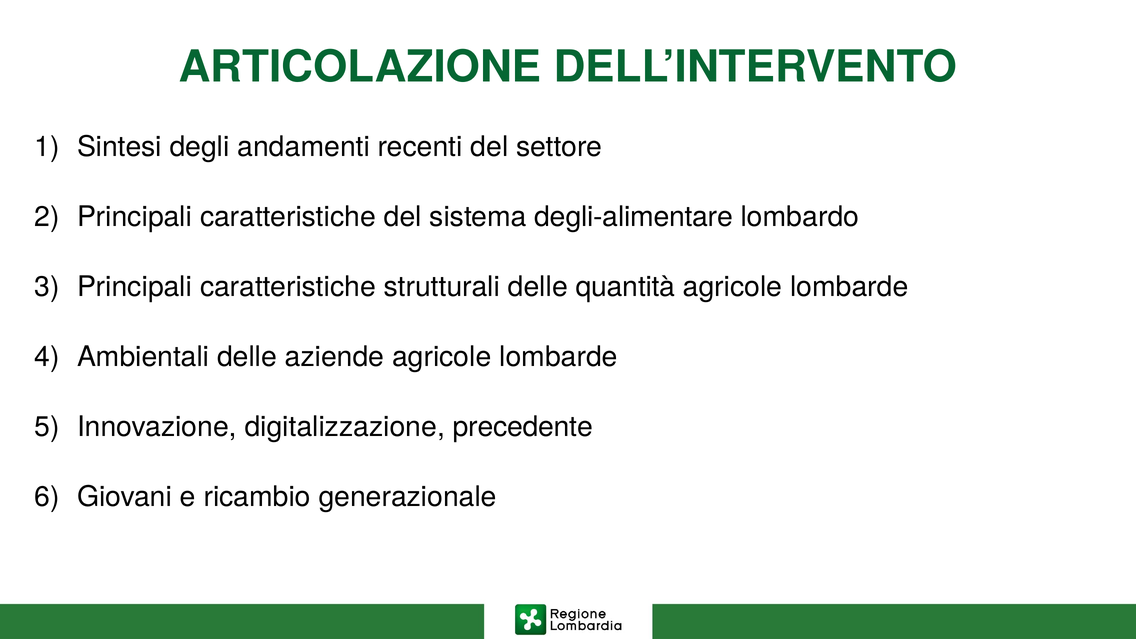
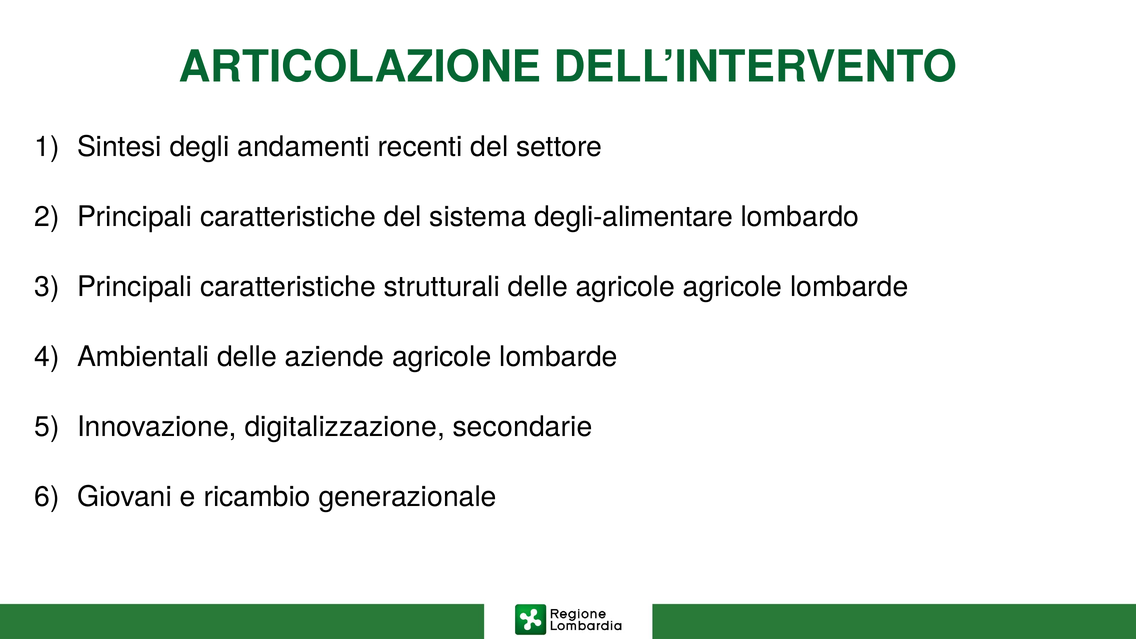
delle quantità: quantità -> agricole (625, 287)
precedente: precedente -> secondarie (523, 427)
